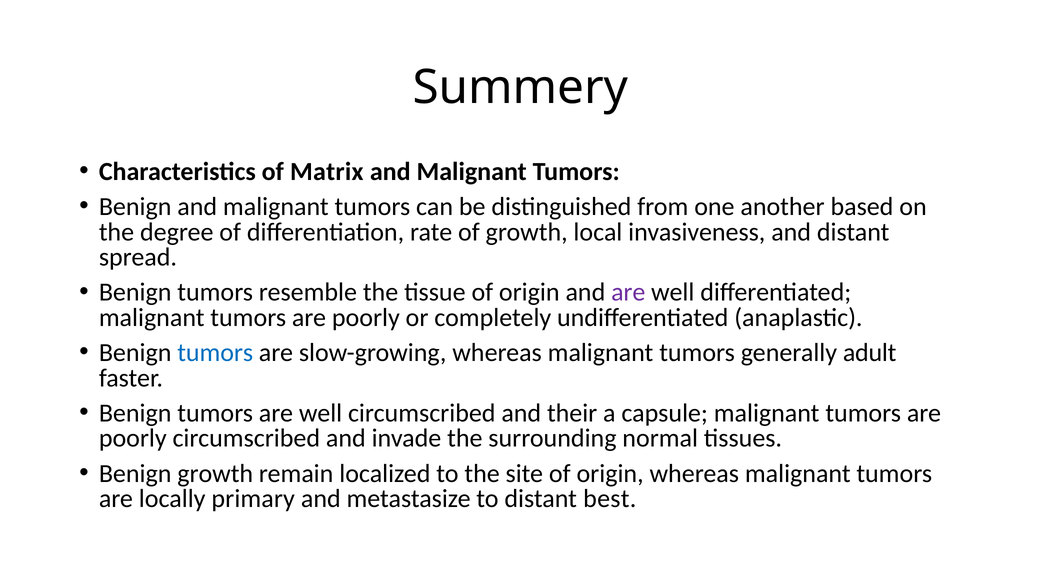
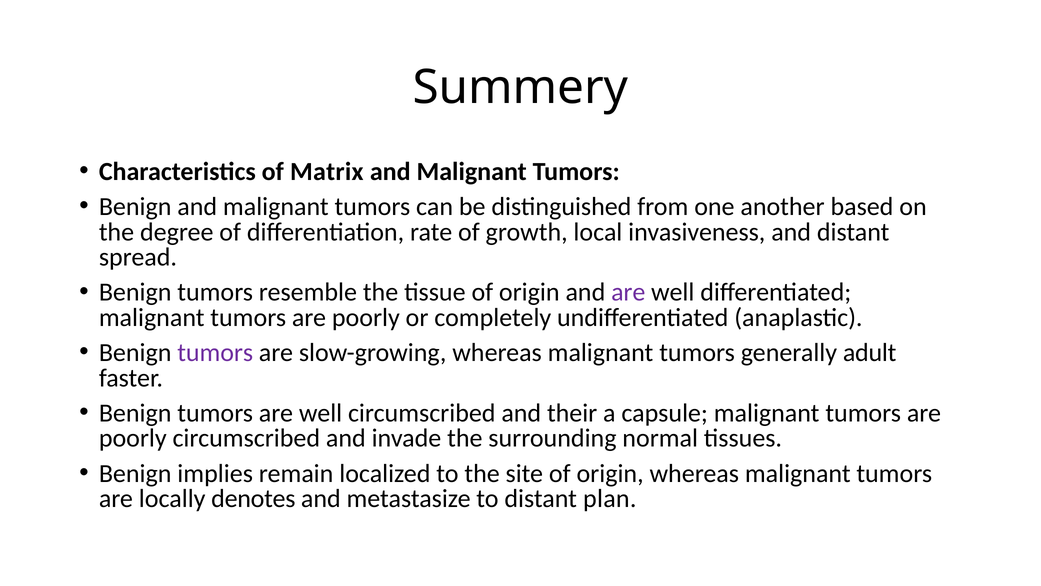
tumors colour: blue -> purple (215, 352)
Benign growth: growth -> implies (215, 473)
primary: primary -> denotes (253, 498)
best: best -> plan (610, 498)
